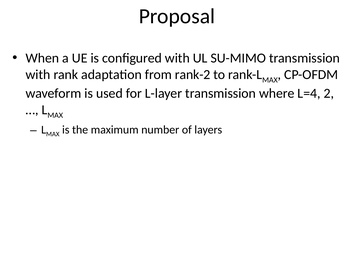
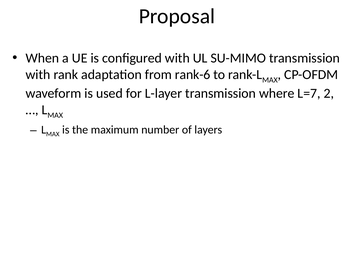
rank-2: rank-2 -> rank-6 (193, 75)
L=4: L=4 -> L=7 (309, 94)
